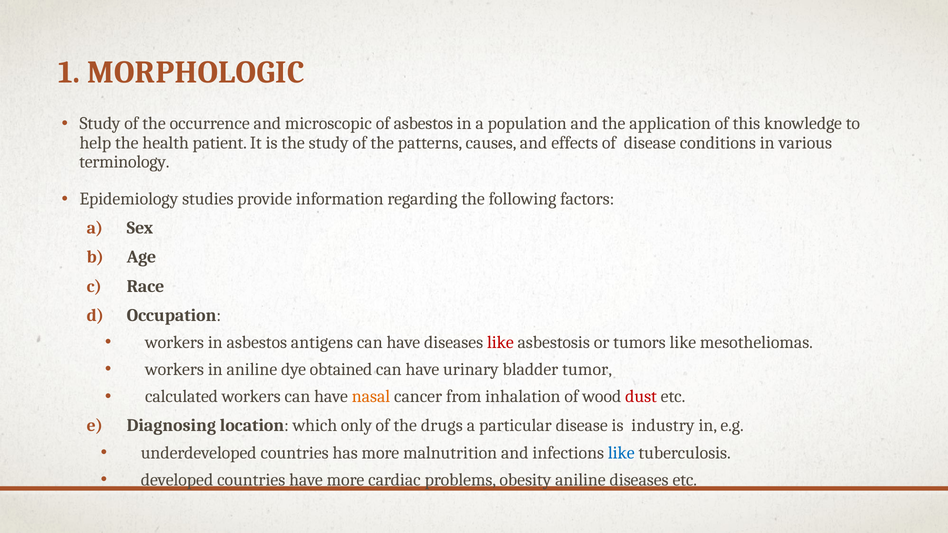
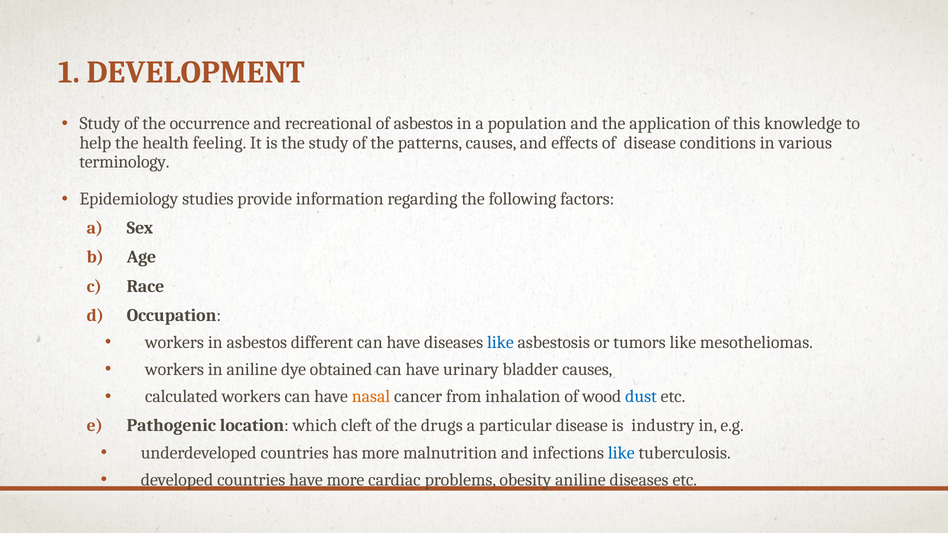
MORPHOLOGIC: MORPHOLOGIC -> DEVELOPMENT (196, 72)
microscopic: microscopic -> recreational (329, 124)
patient: patient -> feeling (220, 143)
antigens: antigens -> different (322, 342)
like colour: red -> blue (500, 342)
bladder tumor: tumor -> causes (587, 370)
dust colour: red -> blue (641, 397)
Diagnosing: Diagnosing -> Pathogenic (171, 426)
only: only -> cleft (357, 426)
